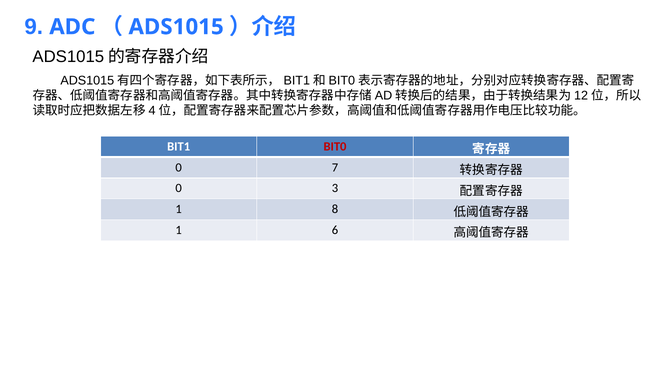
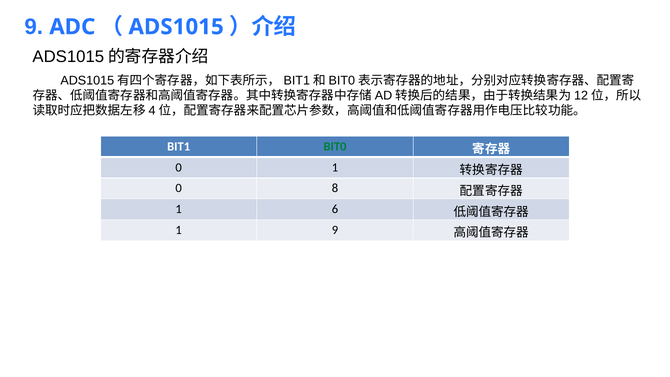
BIT0 colour: red -> green (335, 146)
0 7: 7 -> 1 (335, 167)
3: 3 -> 8 (335, 188)
8: 8 -> 6 (335, 209)
1 6: 6 -> 9 (335, 230)
